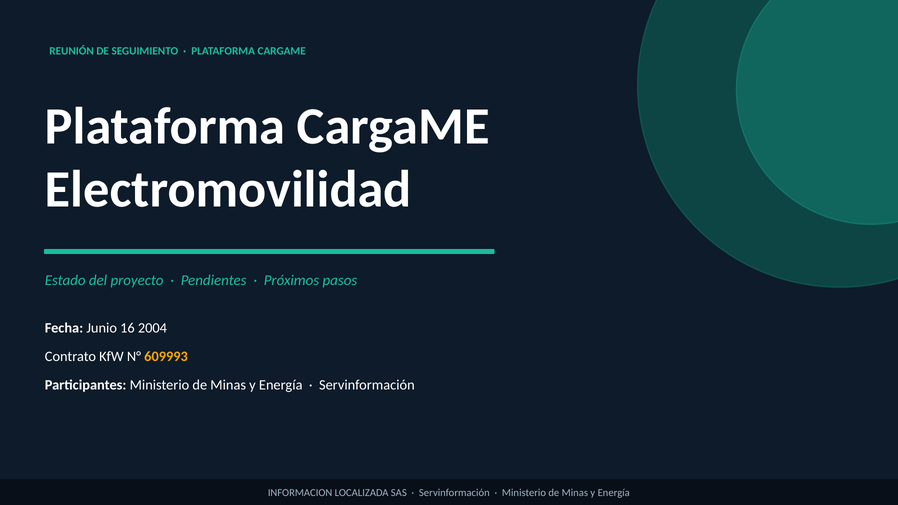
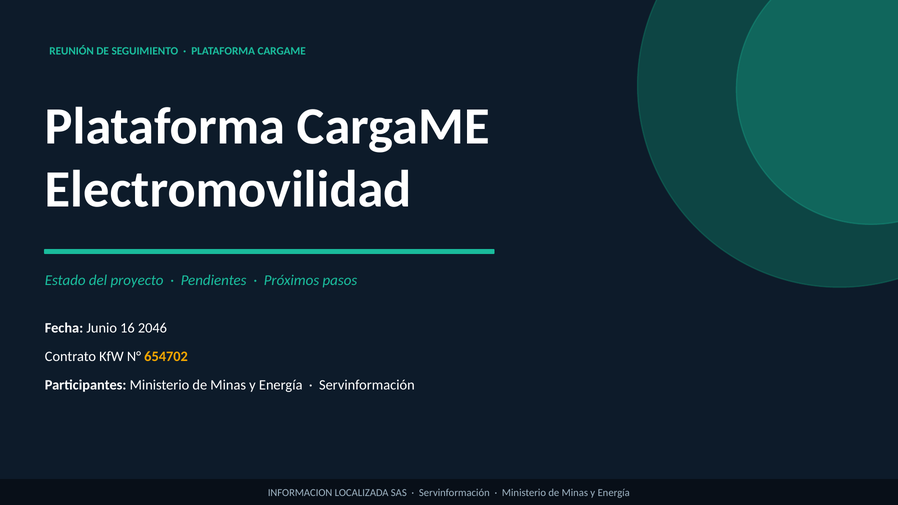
2004: 2004 -> 2046 (152, 328)
609993: 609993 -> 654702 (166, 357)
